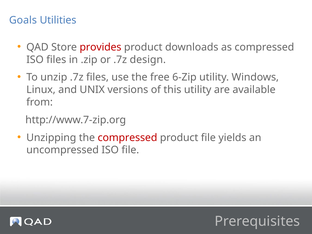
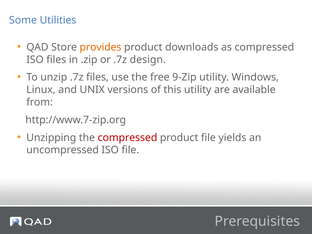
Goals: Goals -> Some (23, 20)
provides colour: red -> orange (100, 47)
6-Zip: 6-Zip -> 9-Zip (184, 77)
